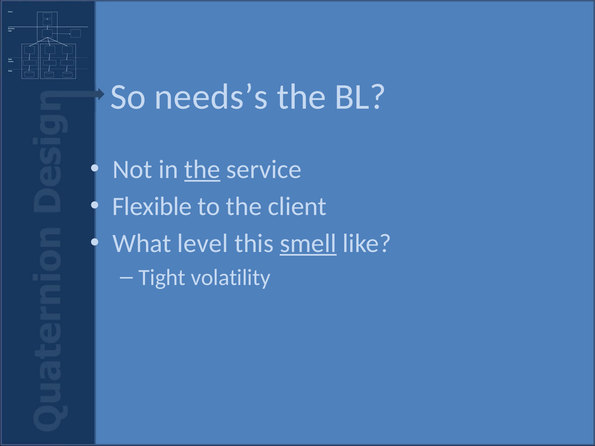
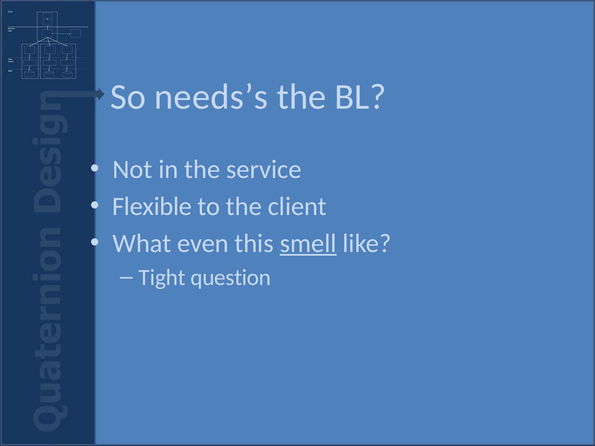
the underline: present -> none (202, 169)
level: level -> even (203, 244)
volatility: volatility -> question (231, 278)
